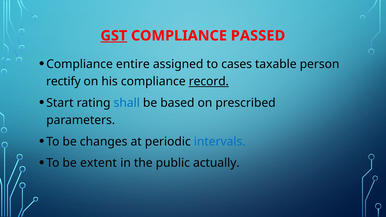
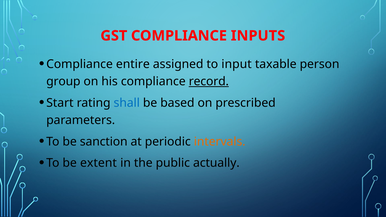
GST underline: present -> none (114, 36)
PASSED: PASSED -> INPUTS (258, 36)
cases: cases -> input (237, 64)
rectify: rectify -> group (63, 81)
changes: changes -> sanction (104, 142)
intervals colour: blue -> orange (220, 142)
